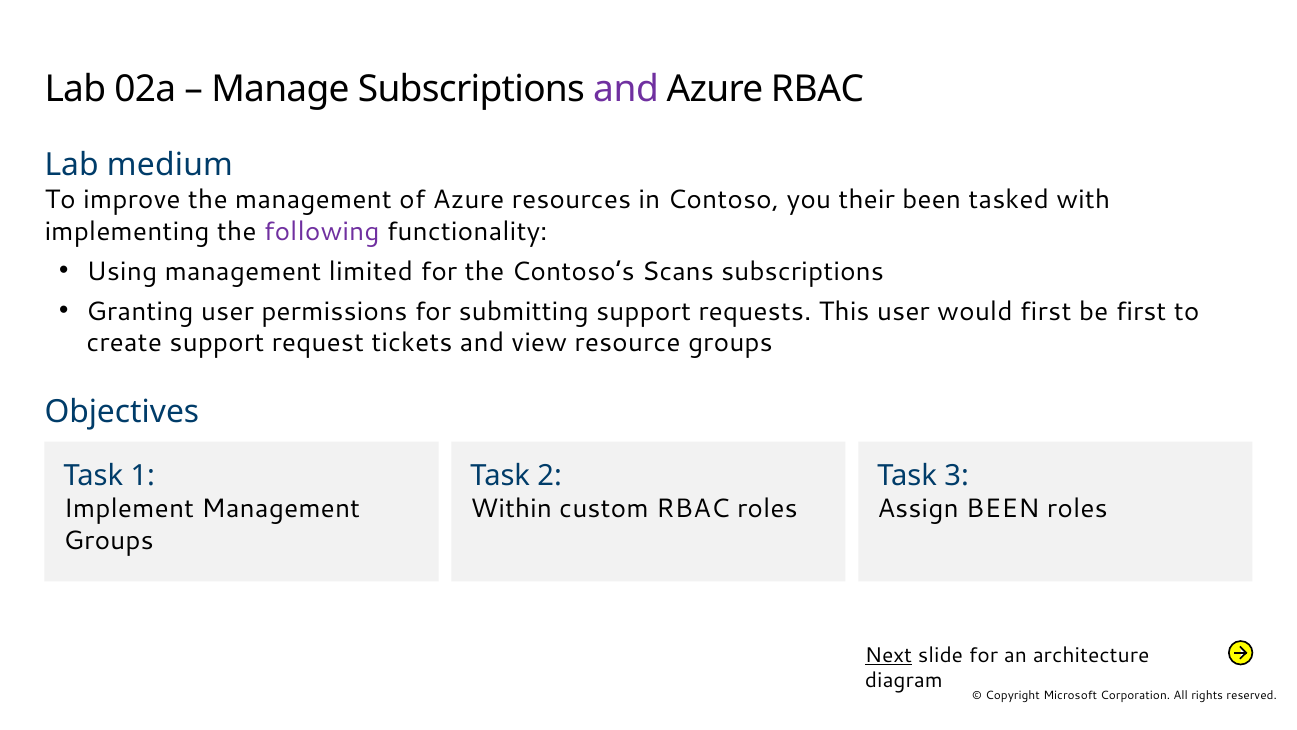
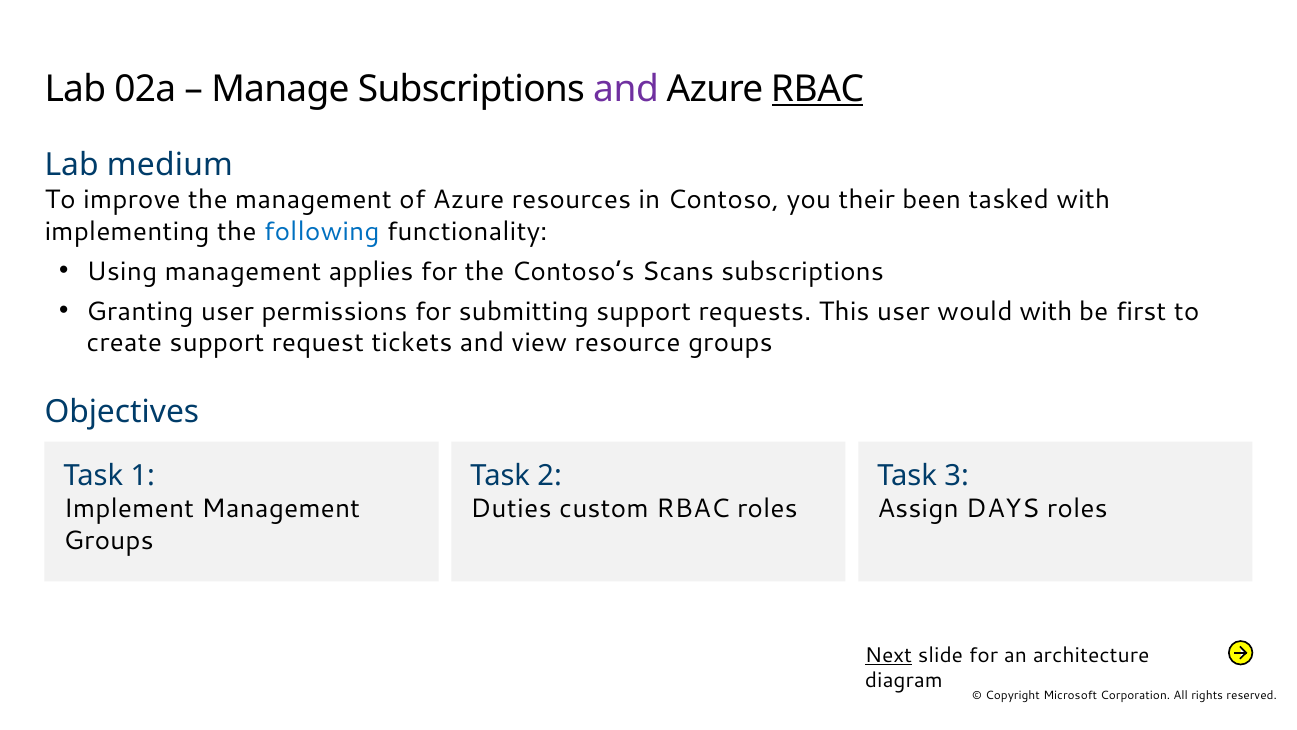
RBAC underline: none -> present (817, 89)
following colour: purple -> blue (322, 232)
limited: limited -> applies (371, 271)
would first: first -> with (1046, 311)
Within: Within -> Duties (511, 508)
Assign BEEN: BEEN -> DAYS (1003, 508)
